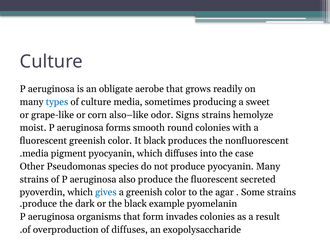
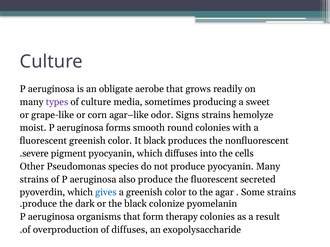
types colour: blue -> purple (57, 102)
also–like: also–like -> agar–like (129, 115)
media: media -> severe (35, 154)
case: case -> cells (244, 154)
example: example -> colonize (167, 204)
invades: invades -> therapy (182, 217)
